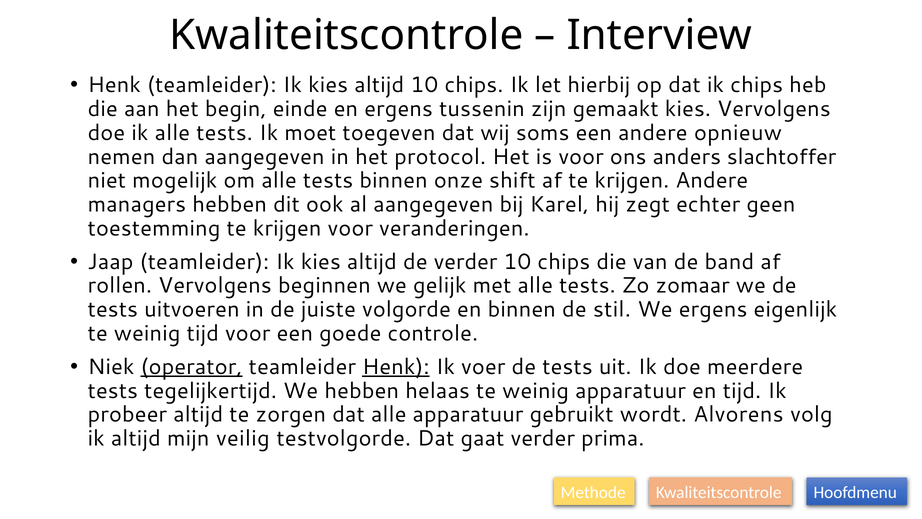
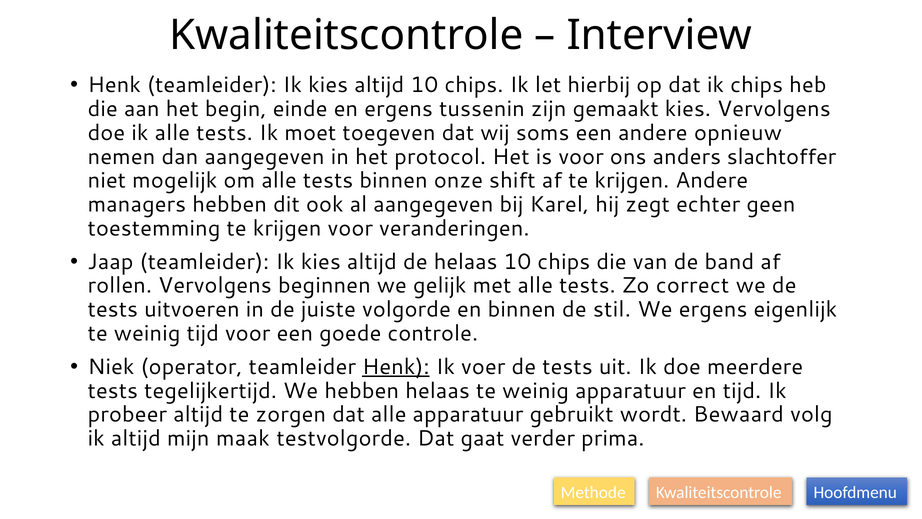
de verder: verder -> helaas (466, 262)
zomaar: zomaar -> correct (693, 285)
operator underline: present -> none (192, 367)
Alvorens: Alvorens -> Bewaard (738, 414)
veilig: veilig -> maak (243, 438)
